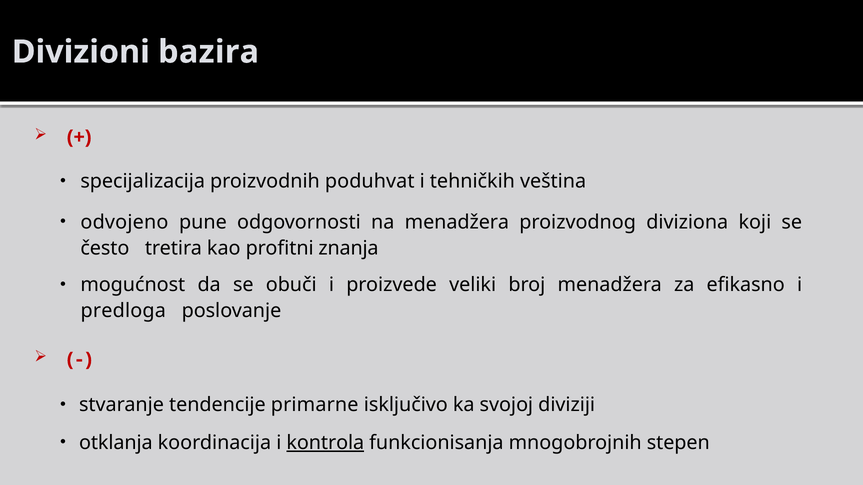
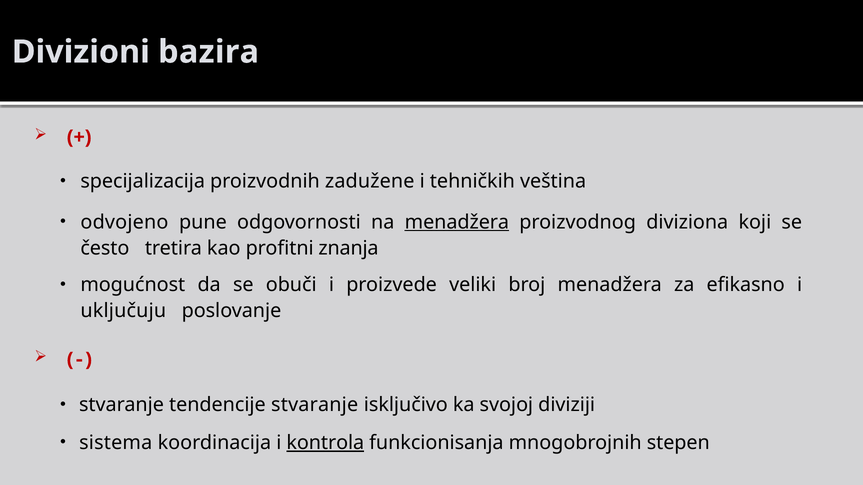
poduhvat: poduhvat -> zadužene (370, 182)
menadžera underline: none -> present (457, 222)
predloga: predloga -> uključuju (123, 311)
tendencije primarne: primarne -> stvaranje (315, 405)
otklanja: otklanja -> sistema (116, 443)
